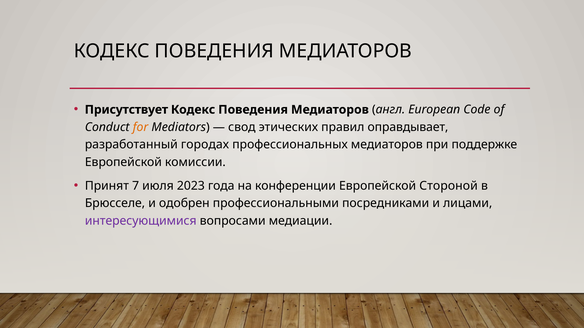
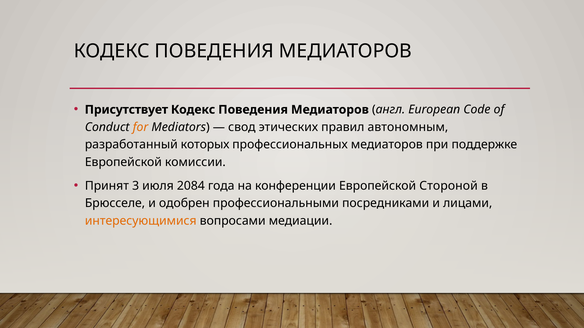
оправдывает: оправдывает -> автономным (408, 127)
городах: городах -> которых (205, 145)
7: 7 -> 3 (136, 186)
2023: 2023 -> 2084 (191, 186)
интересующимися colour: purple -> orange (141, 221)
